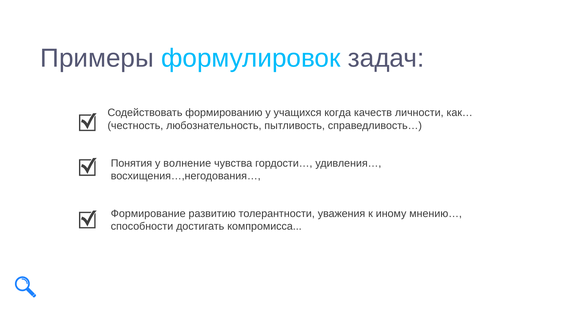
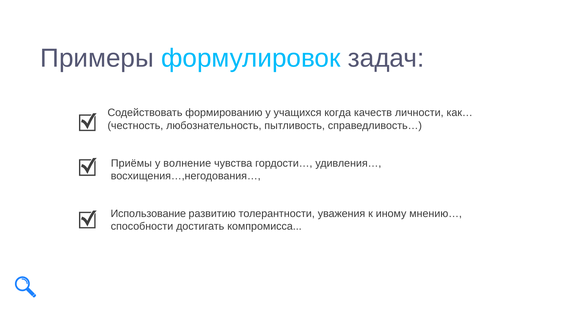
Понятия: Понятия -> Приёмы (131, 163)
Формирование: Формирование -> Использование (148, 214)
